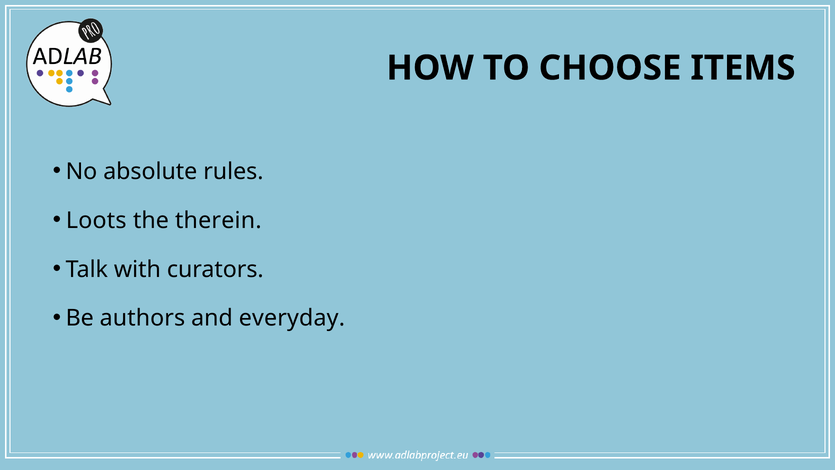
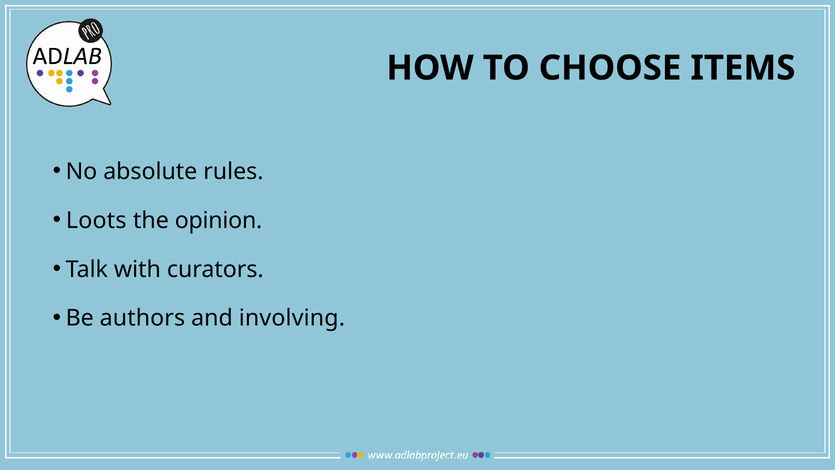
therein: therein -> opinion (219, 220)
everyday: everyday -> involving (292, 318)
